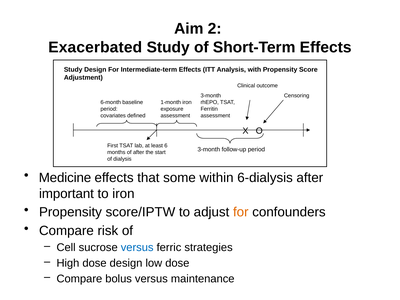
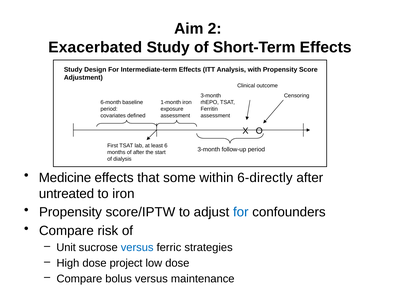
6-dialysis: 6-dialysis -> 6-directly (265, 178)
important: important -> untreated (66, 194)
for colour: orange -> blue (241, 212)
Cell: Cell -> Unit (66, 248)
dose design: design -> project (126, 263)
